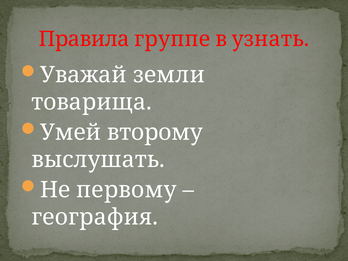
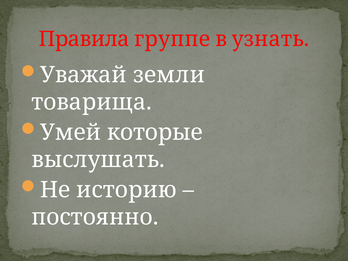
второму: второму -> которые (155, 132)
первому: первому -> историю (126, 190)
география: география -> постоянно (95, 217)
